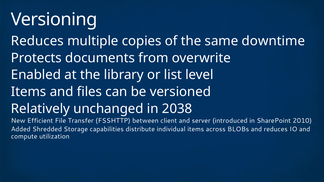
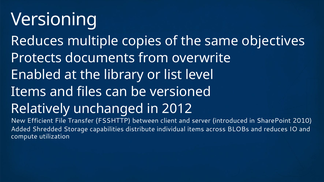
downtime: downtime -> objectives (273, 41)
2038: 2038 -> 2012 (177, 109)
